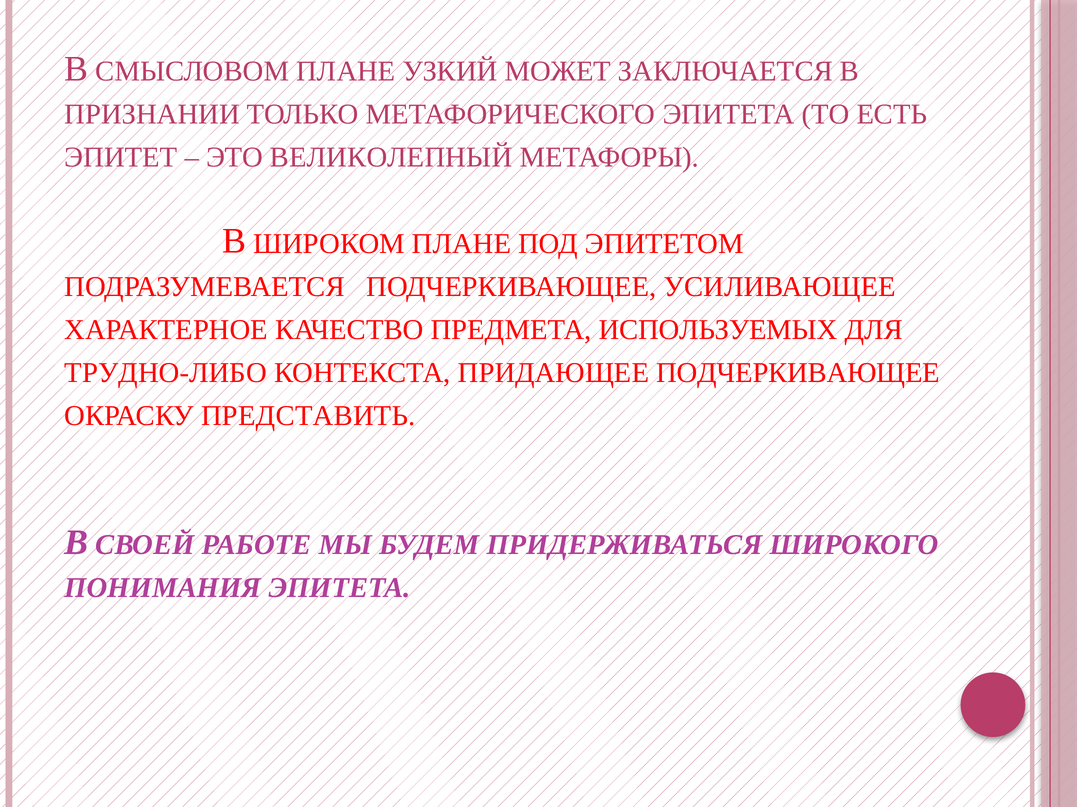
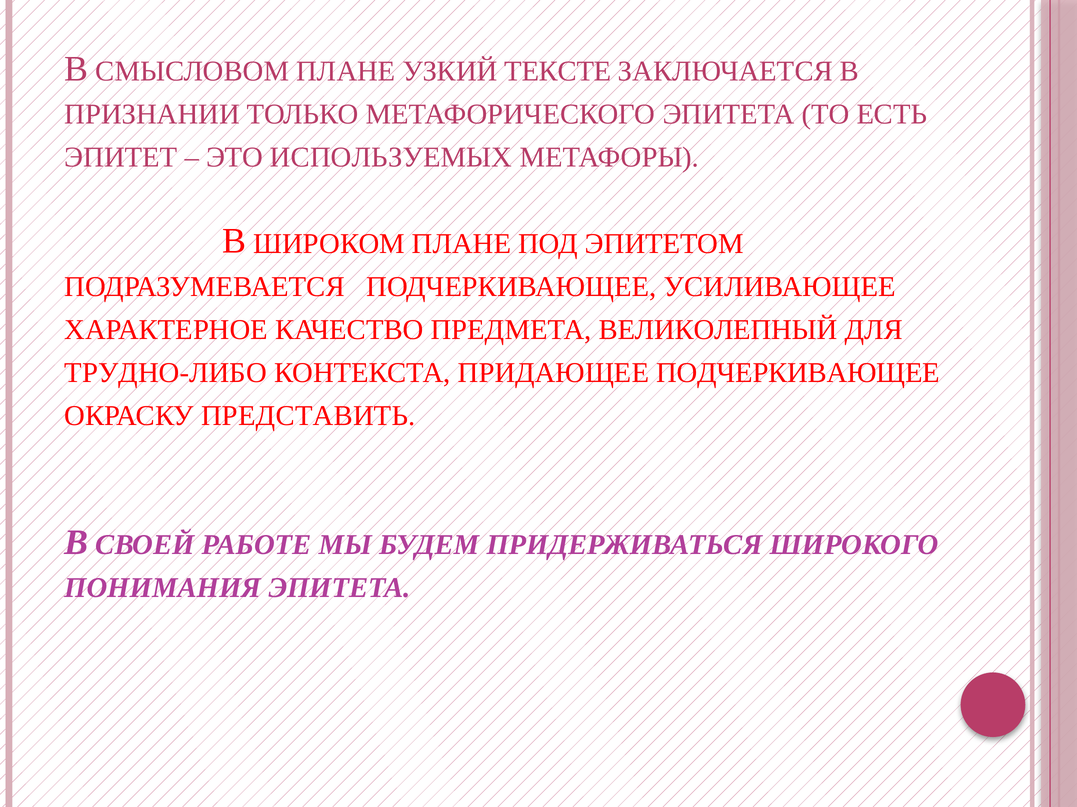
МОЖЕТ: МОЖЕТ -> ТЕКСТЕ (558, 71)
ВЕЛИКОЛЕПНЫЙ: ВЕЛИКОЛЕПНЫЙ -> ИСПОЛЬЗУЕМЫХ (391, 158)
ИСПОЛЬЗУЕМЫХ: ИСПОЛЬЗУЕМЫХ -> ВЕЛИКОЛЕПНЫЙ (718, 330)
